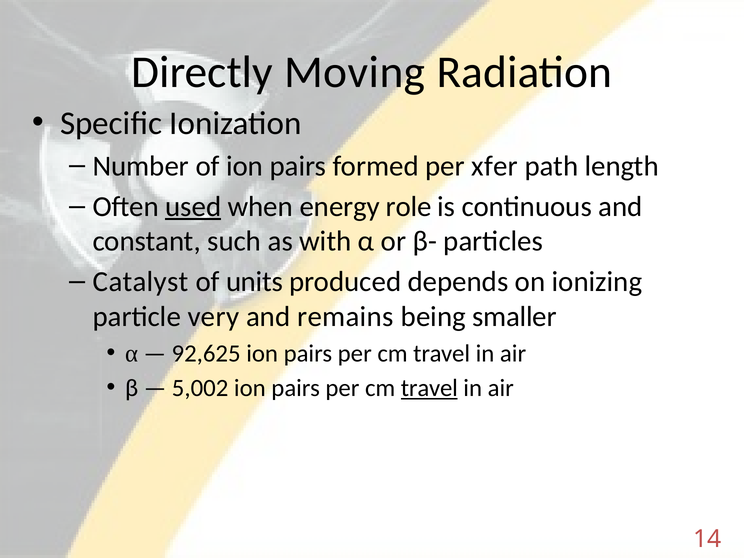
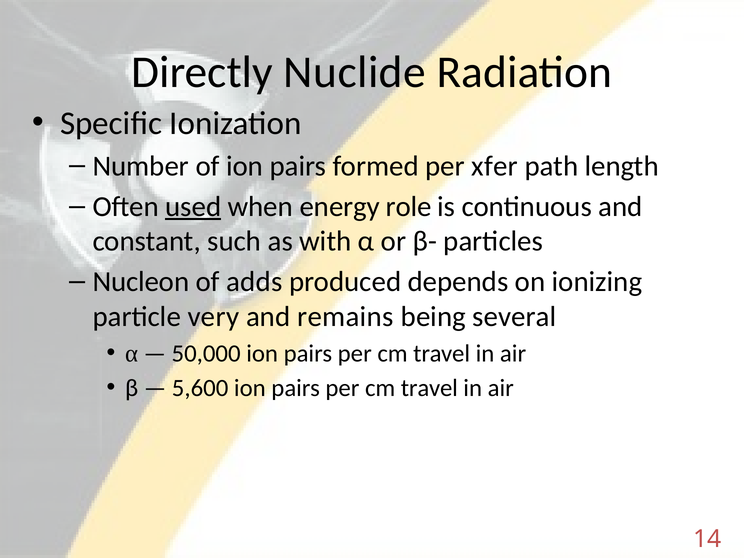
Moving: Moving -> Nuclide (355, 72)
Catalyst: Catalyst -> Nucleon (141, 282)
units: units -> adds (254, 282)
smaller: smaller -> several (514, 317)
92,625: 92,625 -> 50,000 (206, 353)
5,002: 5,002 -> 5,600 (200, 388)
travel underline: present -> none (429, 388)
